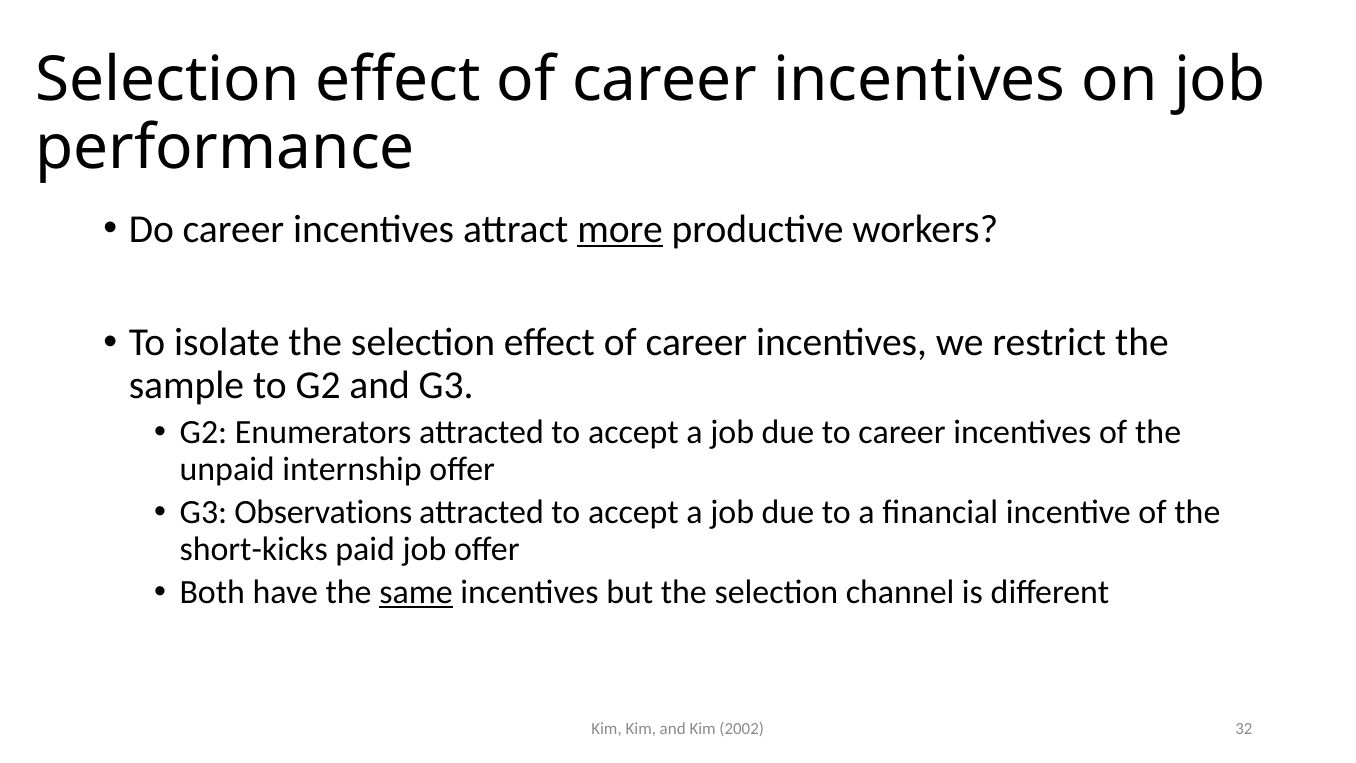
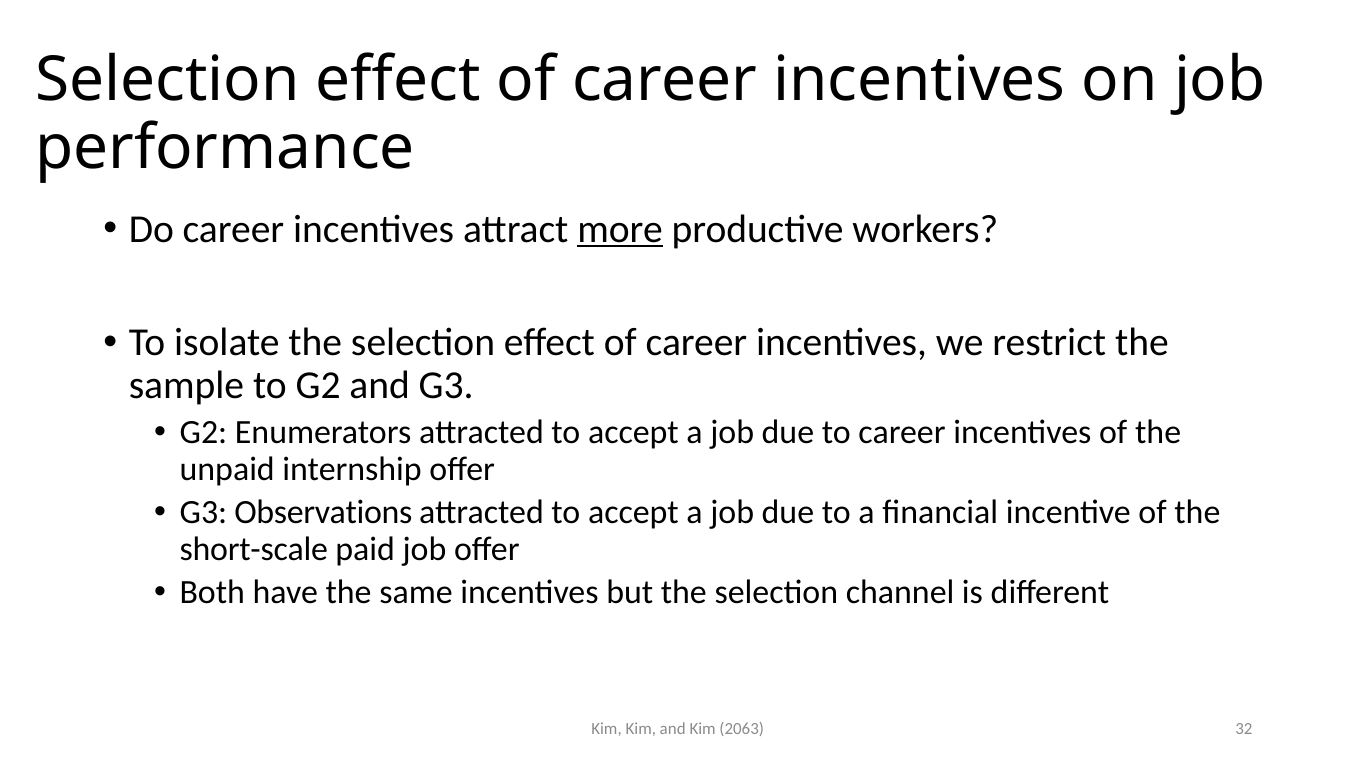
short-kicks: short-kicks -> short-scale (254, 549)
same underline: present -> none (416, 593)
2002: 2002 -> 2063 (742, 728)
